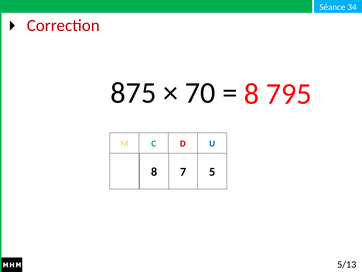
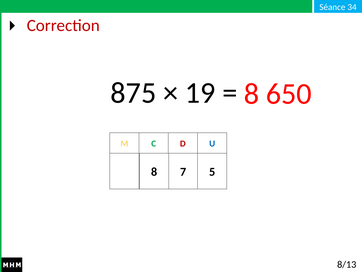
70: 70 -> 19 (200, 93)
795: 795 -> 650 (289, 94)
5/13: 5/13 -> 8/13 (347, 264)
